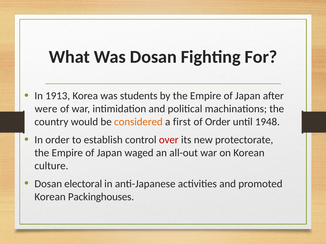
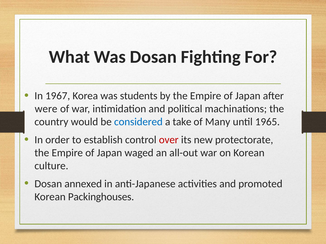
1913: 1913 -> 1967 (58, 96)
considered colour: orange -> blue (138, 122)
first: first -> take (182, 122)
of Order: Order -> Many (218, 122)
1948: 1948 -> 1965 (267, 122)
electoral: electoral -> annexed (83, 184)
